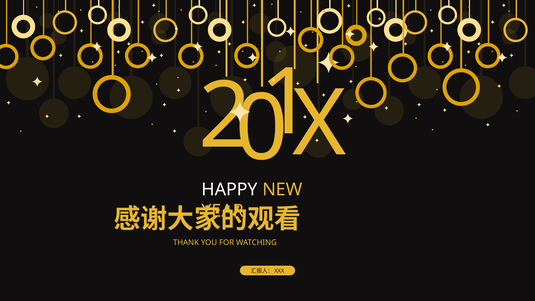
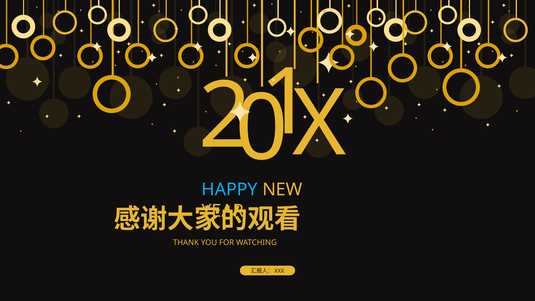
HAPPY colour: white -> light blue (230, 189)
